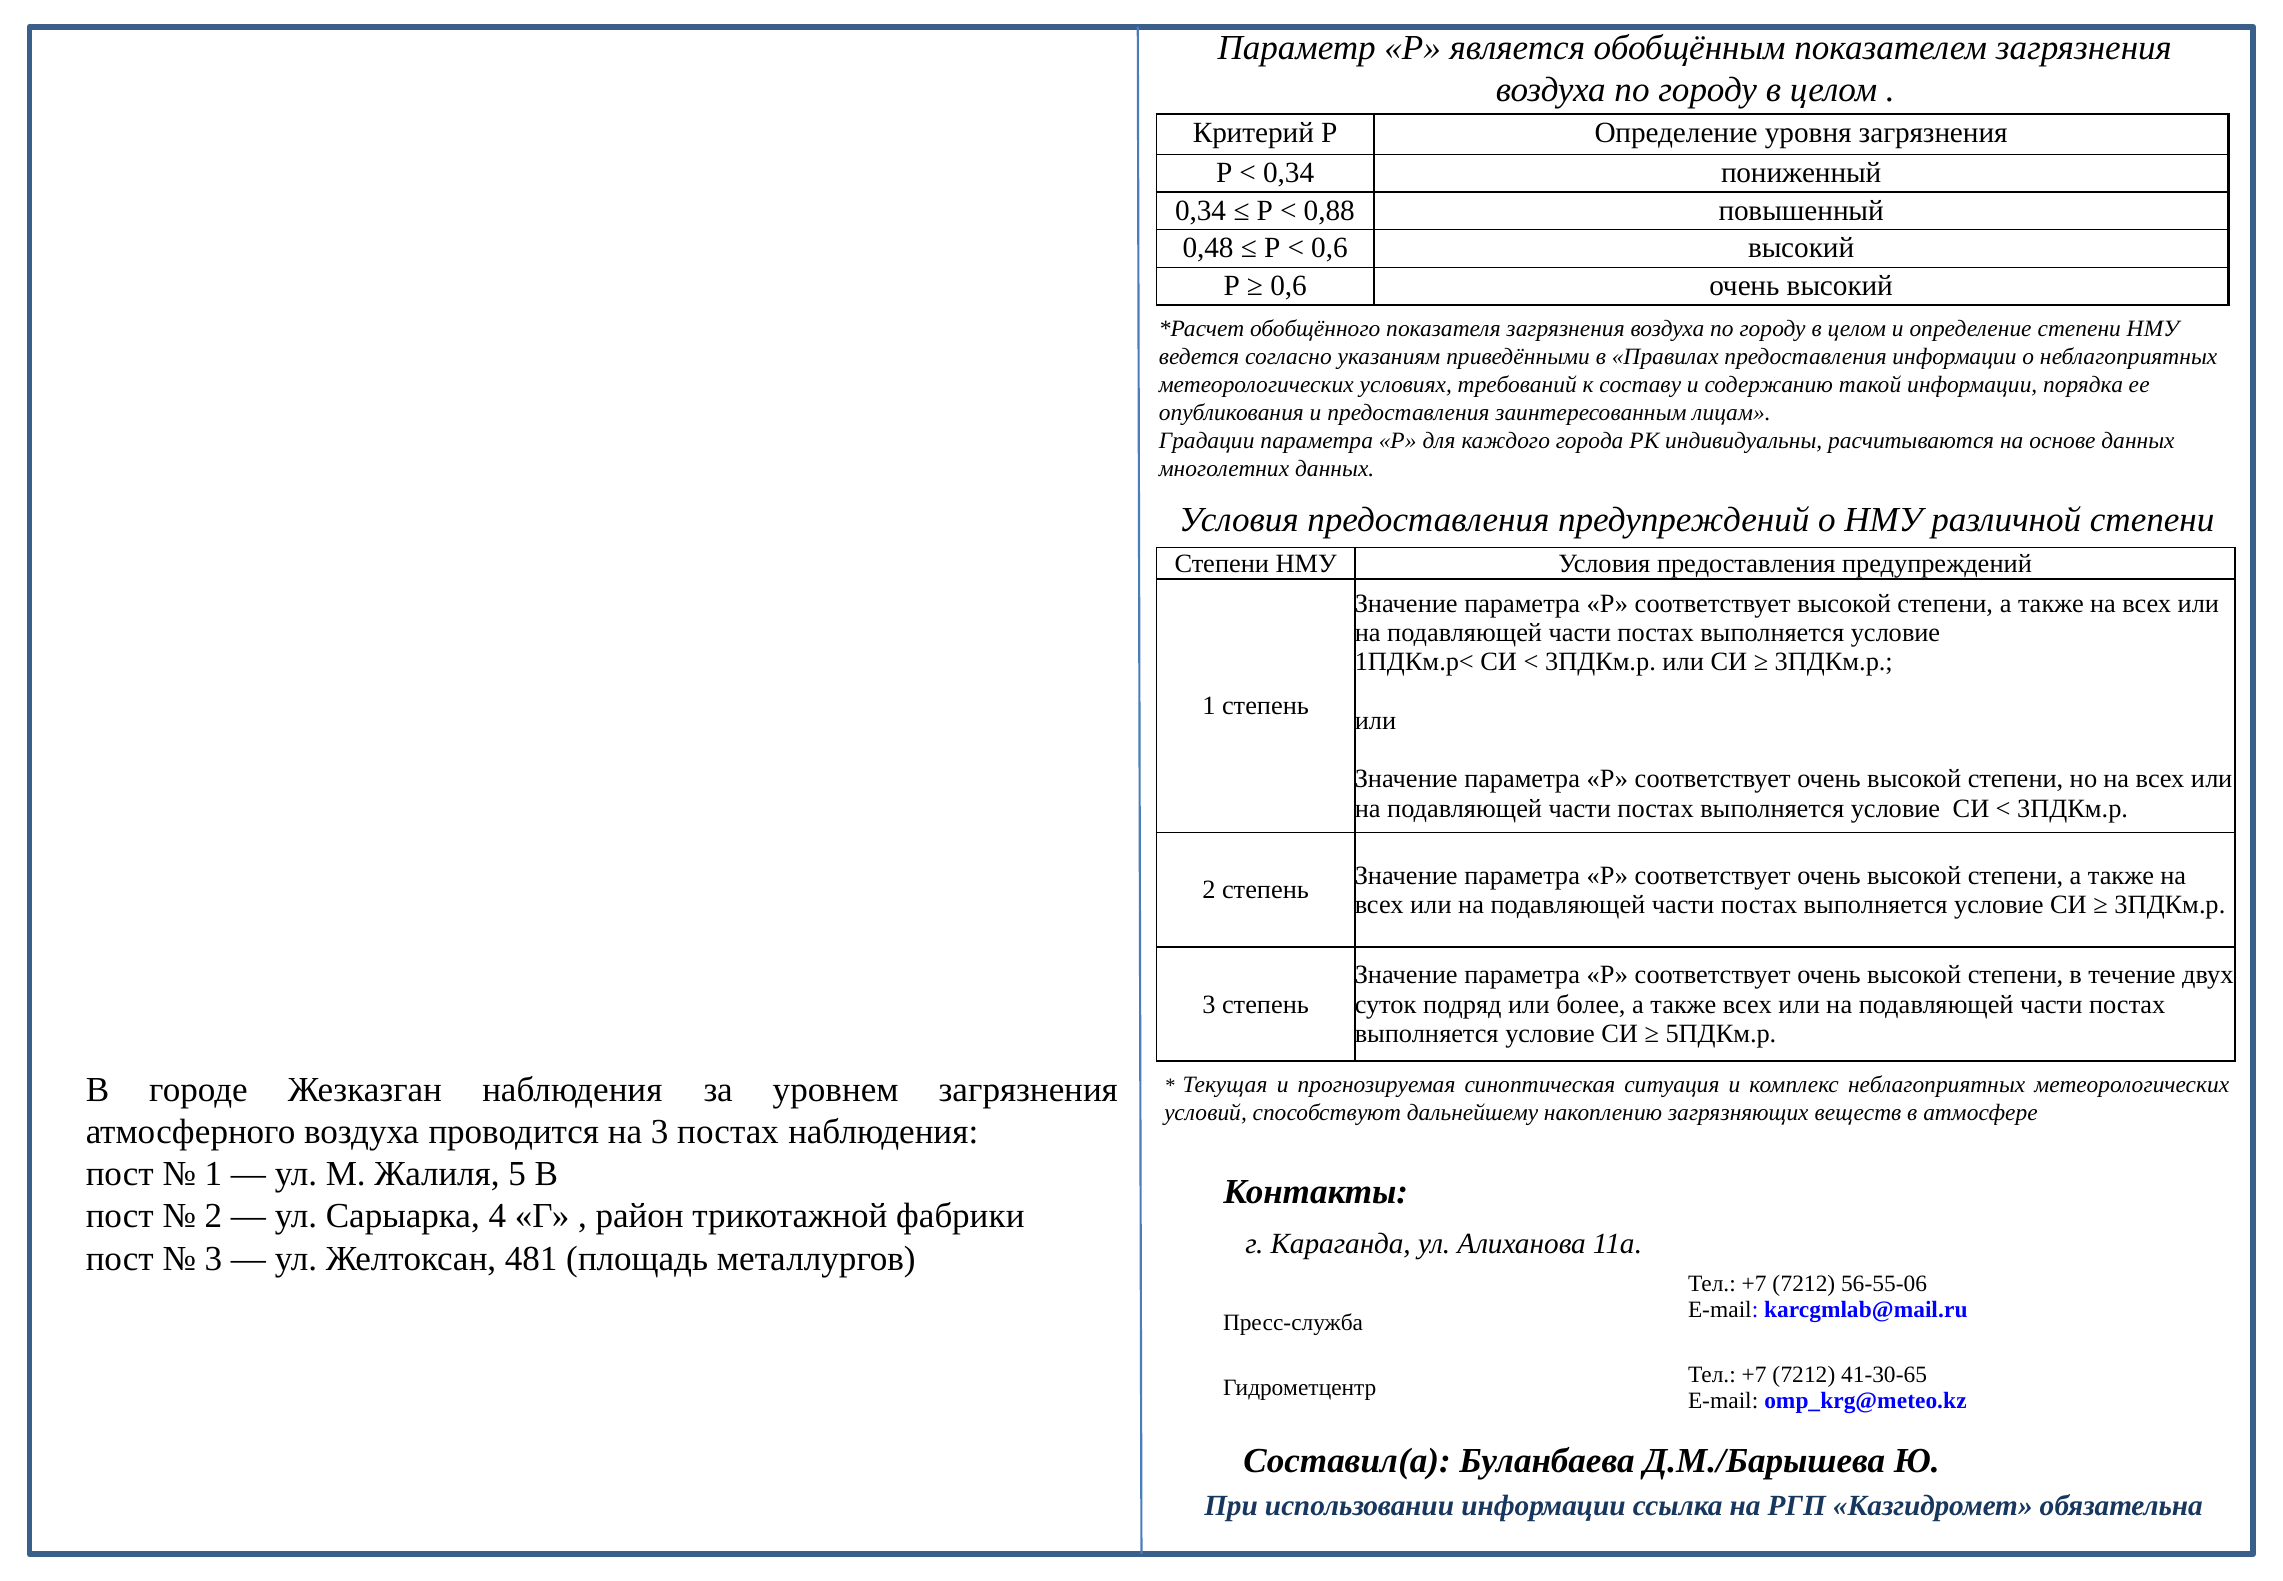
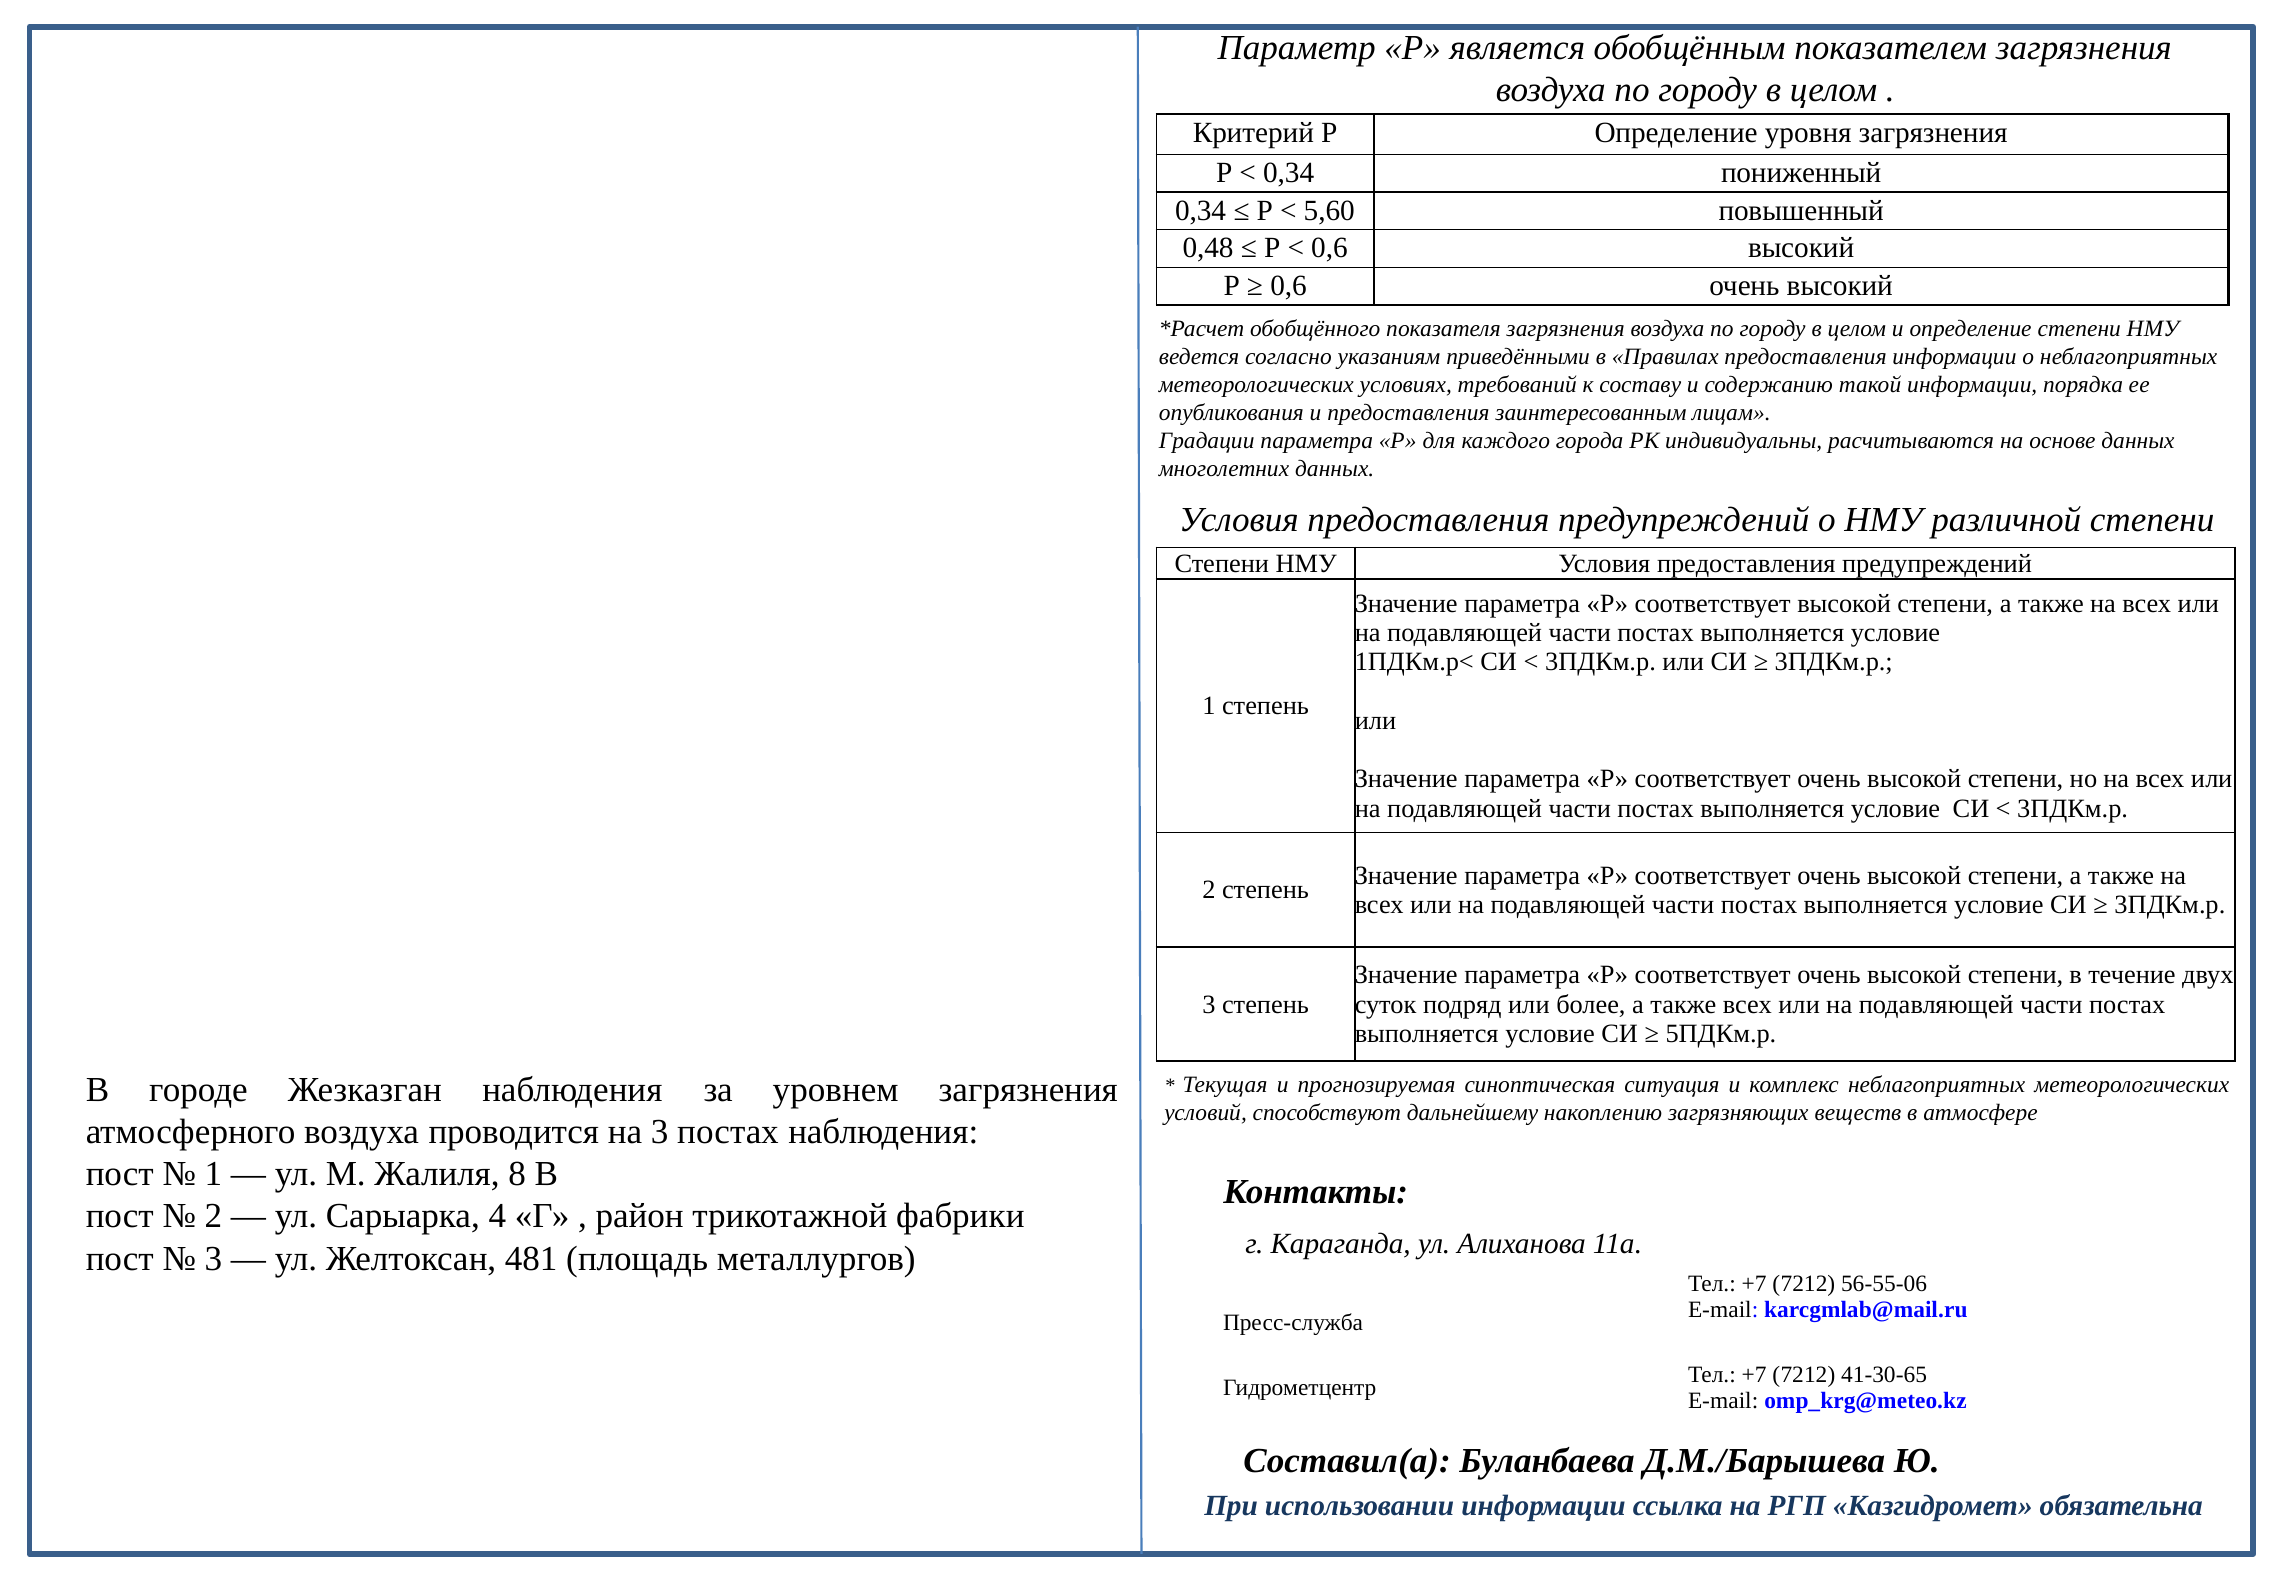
0,88: 0,88 -> 5,60 (1329, 210)
5: 5 -> 8 (517, 1174)
